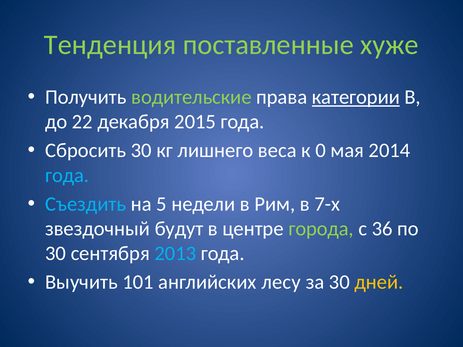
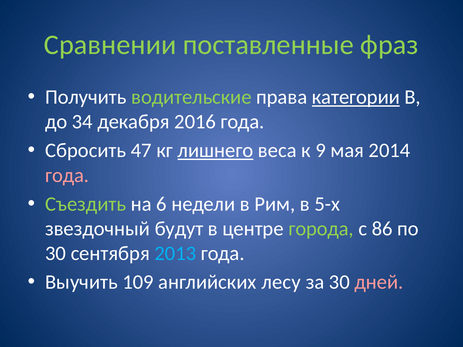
Тенденция: Тенденция -> Сравнении (110, 45)
хуже: хуже -> фраз (389, 45)
22: 22 -> 34 (82, 122)
2015: 2015 -> 2016 (195, 122)
Сбросить 30: 30 -> 47 (141, 151)
лишнего underline: none -> present (215, 151)
0: 0 -> 9 (321, 151)
года colour: light blue -> pink (67, 175)
Съездить colour: light blue -> light green (86, 204)
5: 5 -> 6 (162, 204)
7-х: 7-х -> 5-х (327, 204)
36: 36 -> 86 (382, 229)
101: 101 -> 109 (138, 282)
дней colour: yellow -> pink (379, 282)
